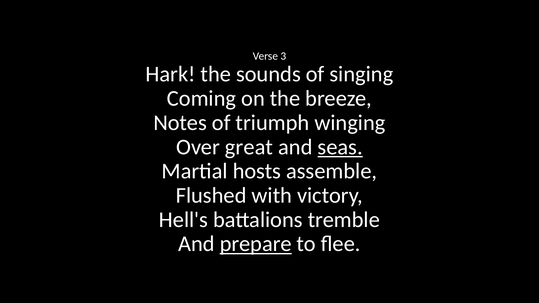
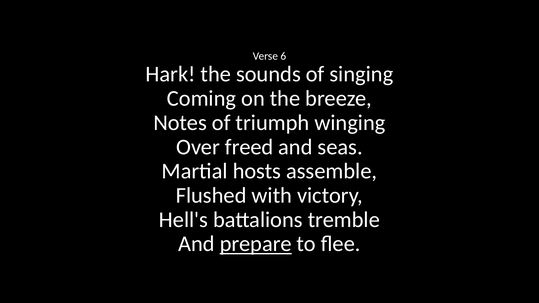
3: 3 -> 6 (283, 56)
great: great -> freed (249, 147)
seas underline: present -> none (340, 147)
